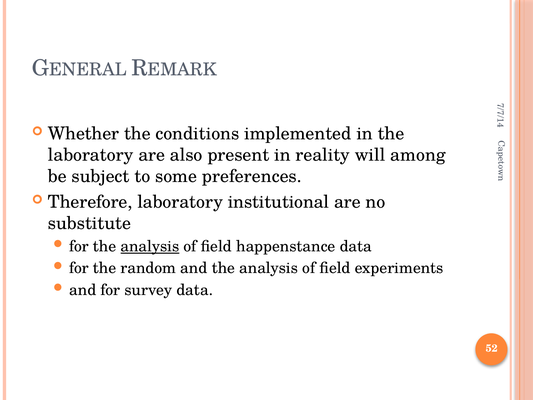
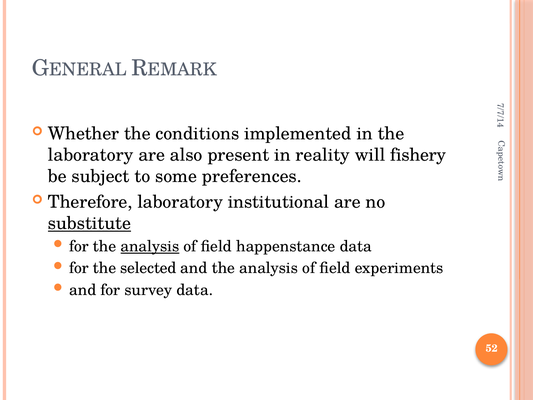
among: among -> fishery (418, 155)
substitute underline: none -> present (89, 223)
random: random -> selected (148, 268)
